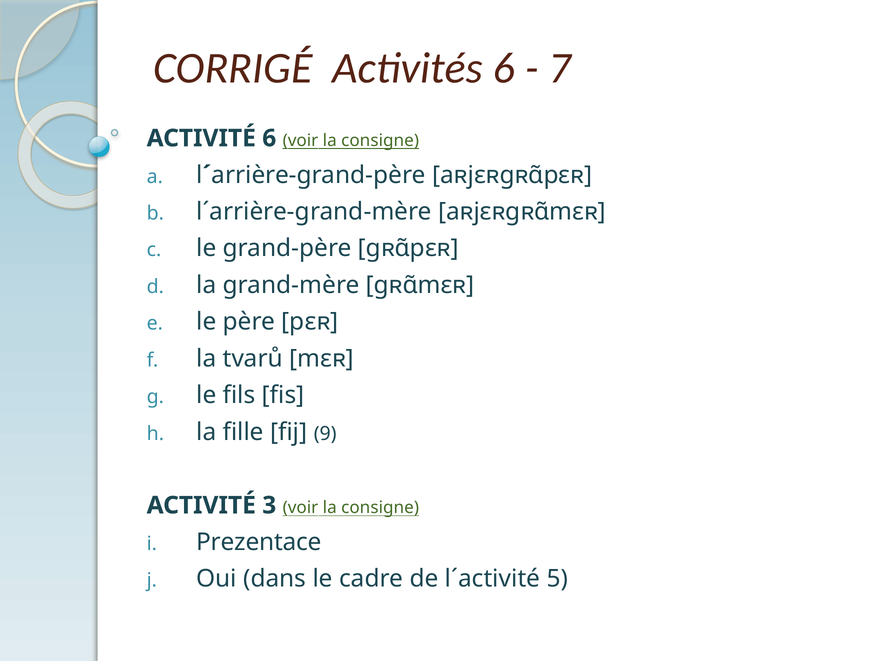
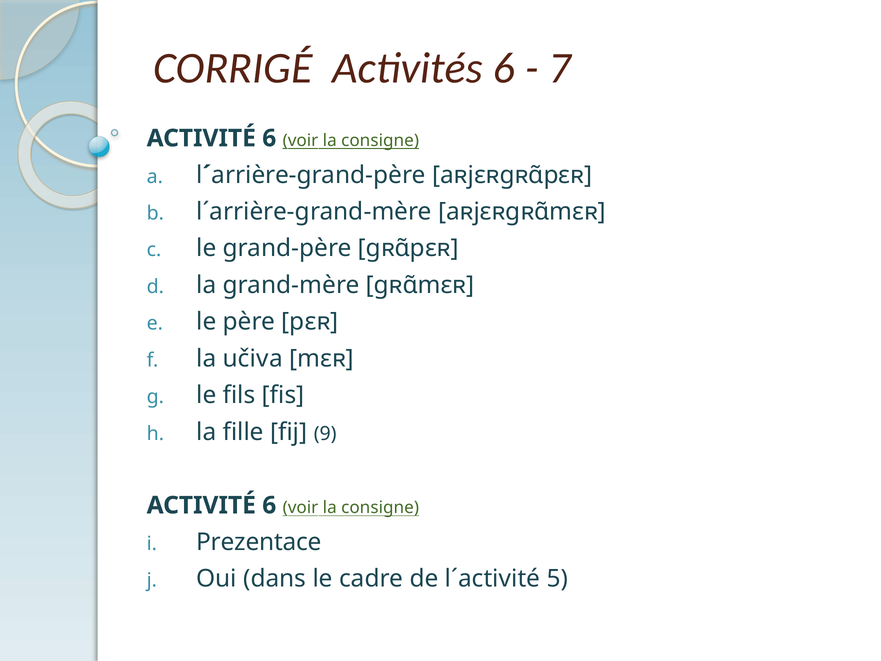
tvarů: tvarů -> učiva (253, 358)
3: 3 -> 6 (269, 505)
